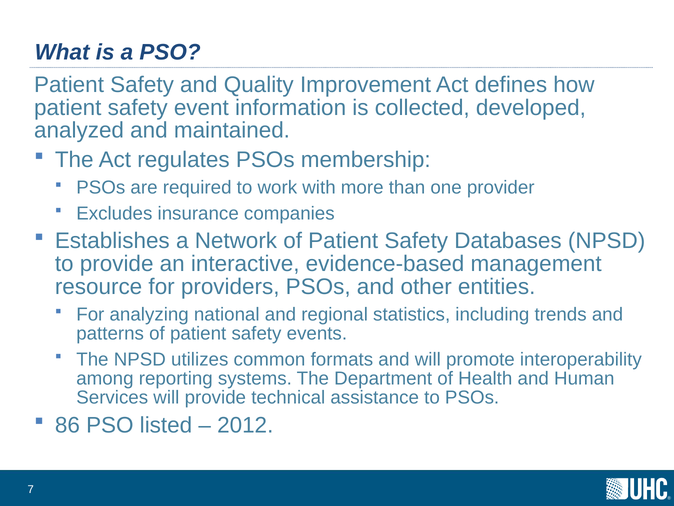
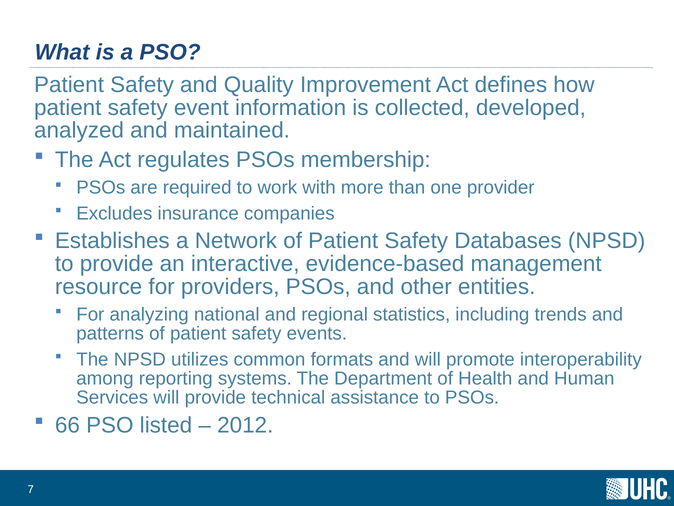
86: 86 -> 66 (67, 425)
